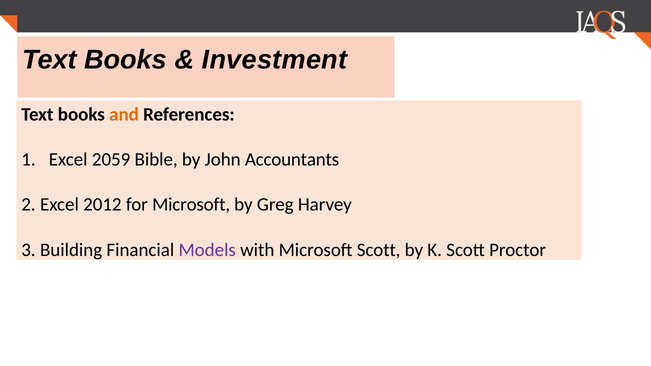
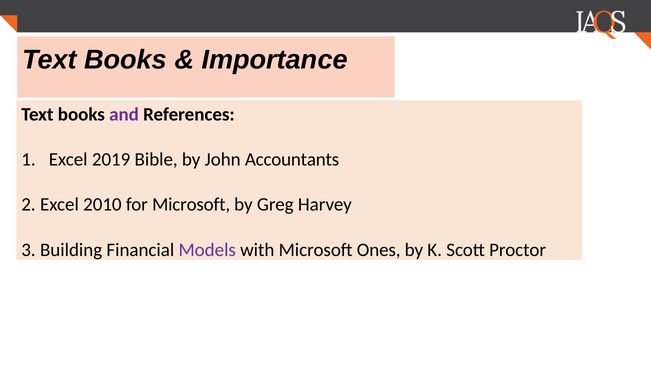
Investment: Investment -> Importance (275, 60)
and colour: orange -> purple (124, 114)
2059: 2059 -> 2019 (111, 160)
2012: 2012 -> 2010 (102, 205)
Microsoft Scott: Scott -> Ones (379, 250)
